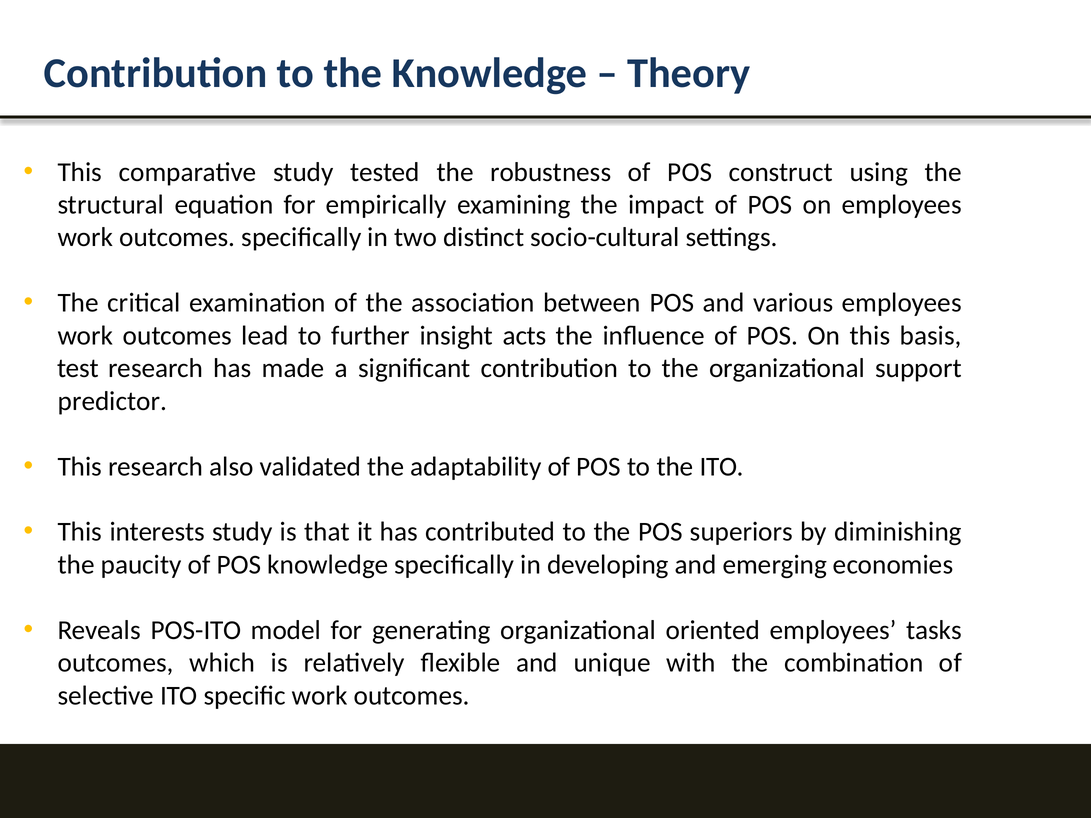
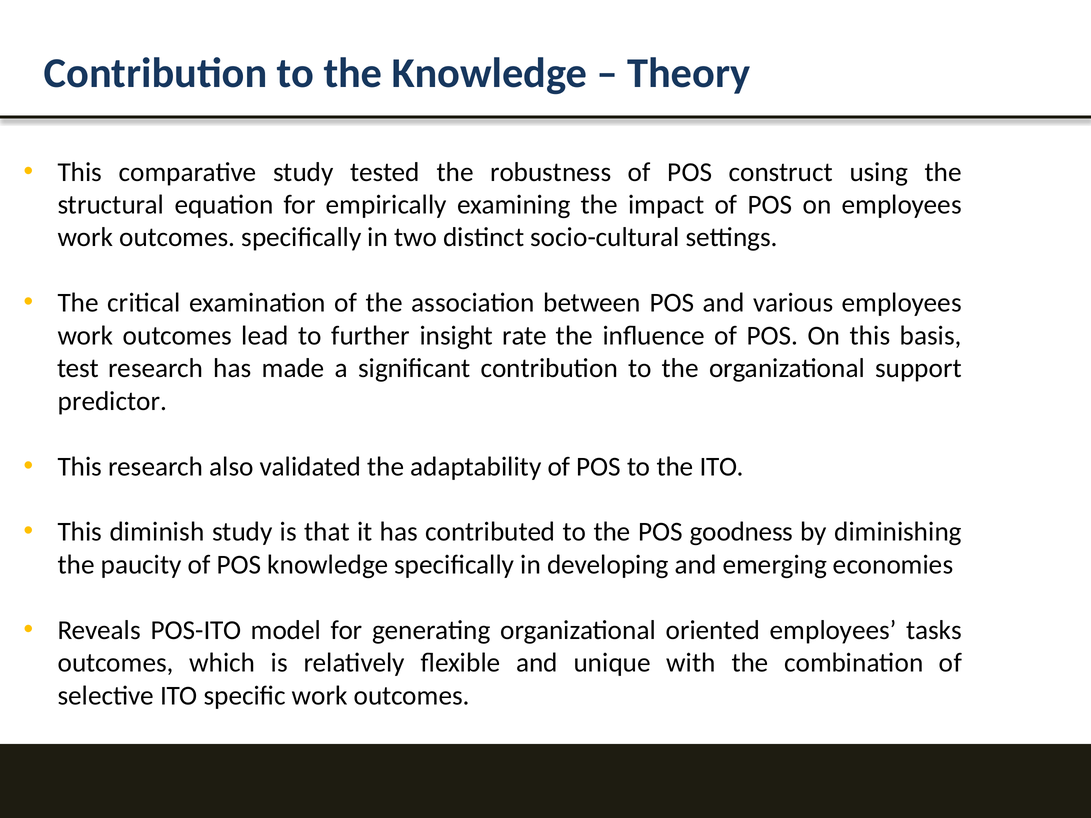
acts: acts -> rate (525, 336)
interests: interests -> diminish (157, 532)
superiors: superiors -> goodness (741, 532)
